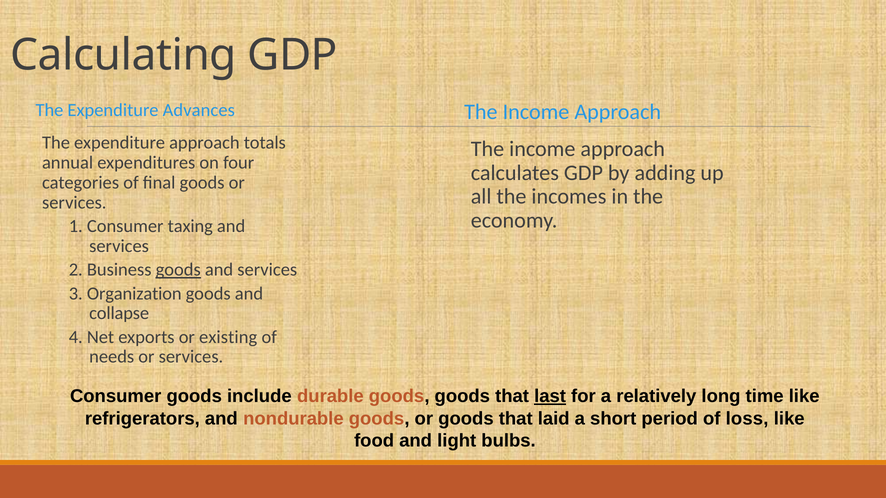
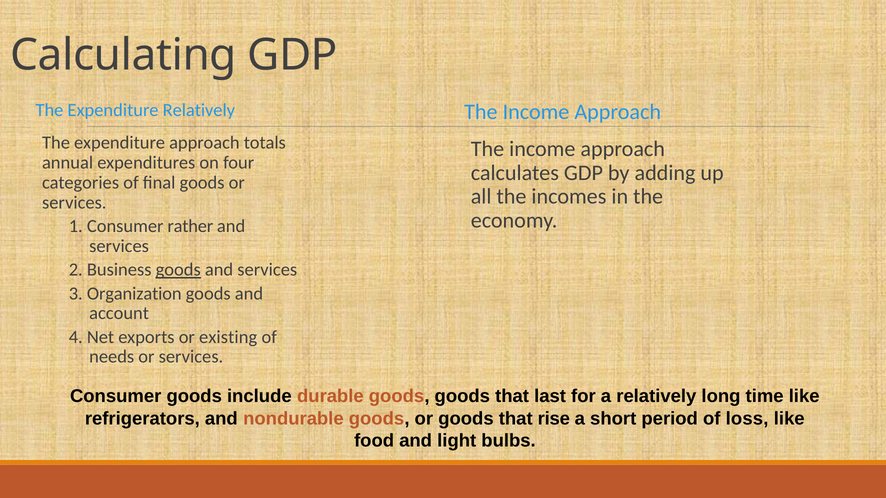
Expenditure Advances: Advances -> Relatively (199, 110)
taxing: taxing -> rather (190, 226)
collapse: collapse -> account (119, 314)
last underline: present -> none (550, 397)
laid: laid -> rise (554, 419)
